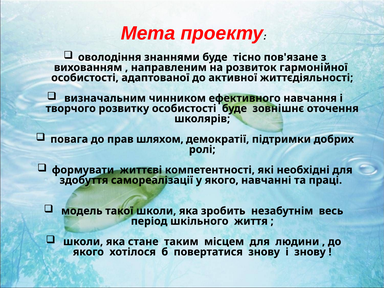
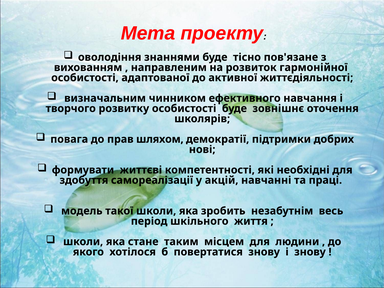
ролі: ролі -> нові (202, 149)
у якого: якого -> акцій (222, 180)
